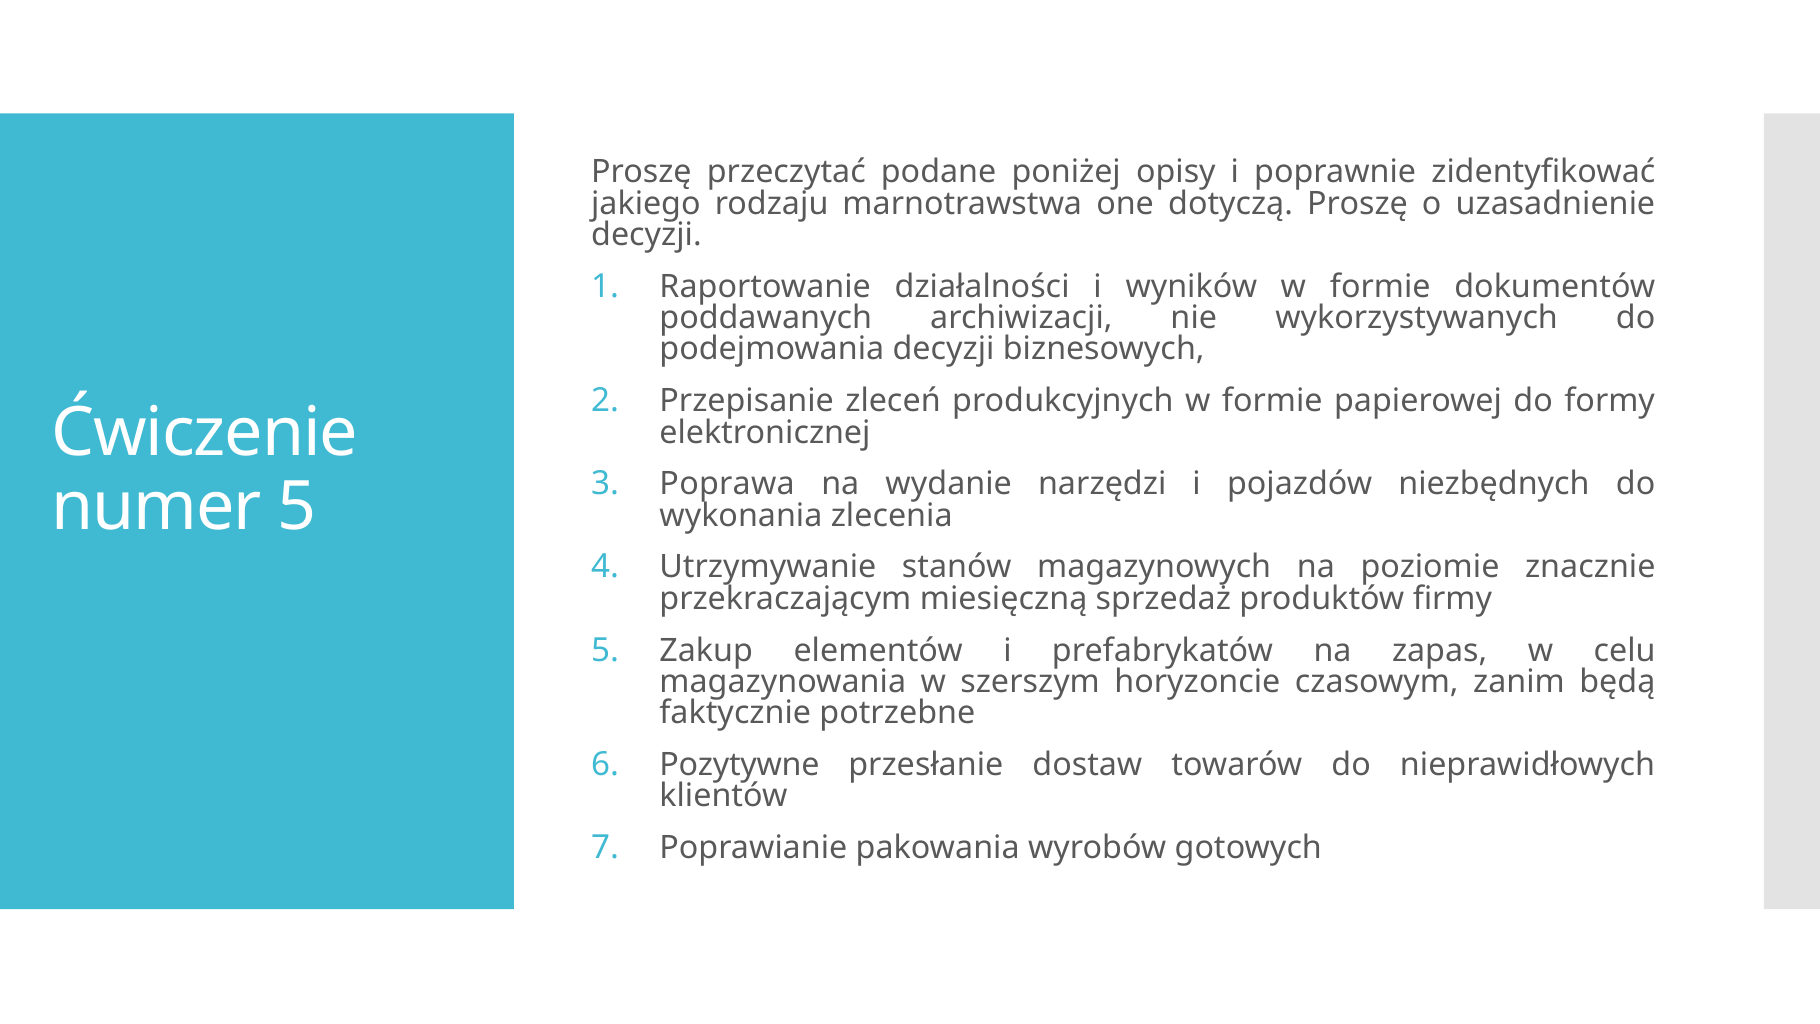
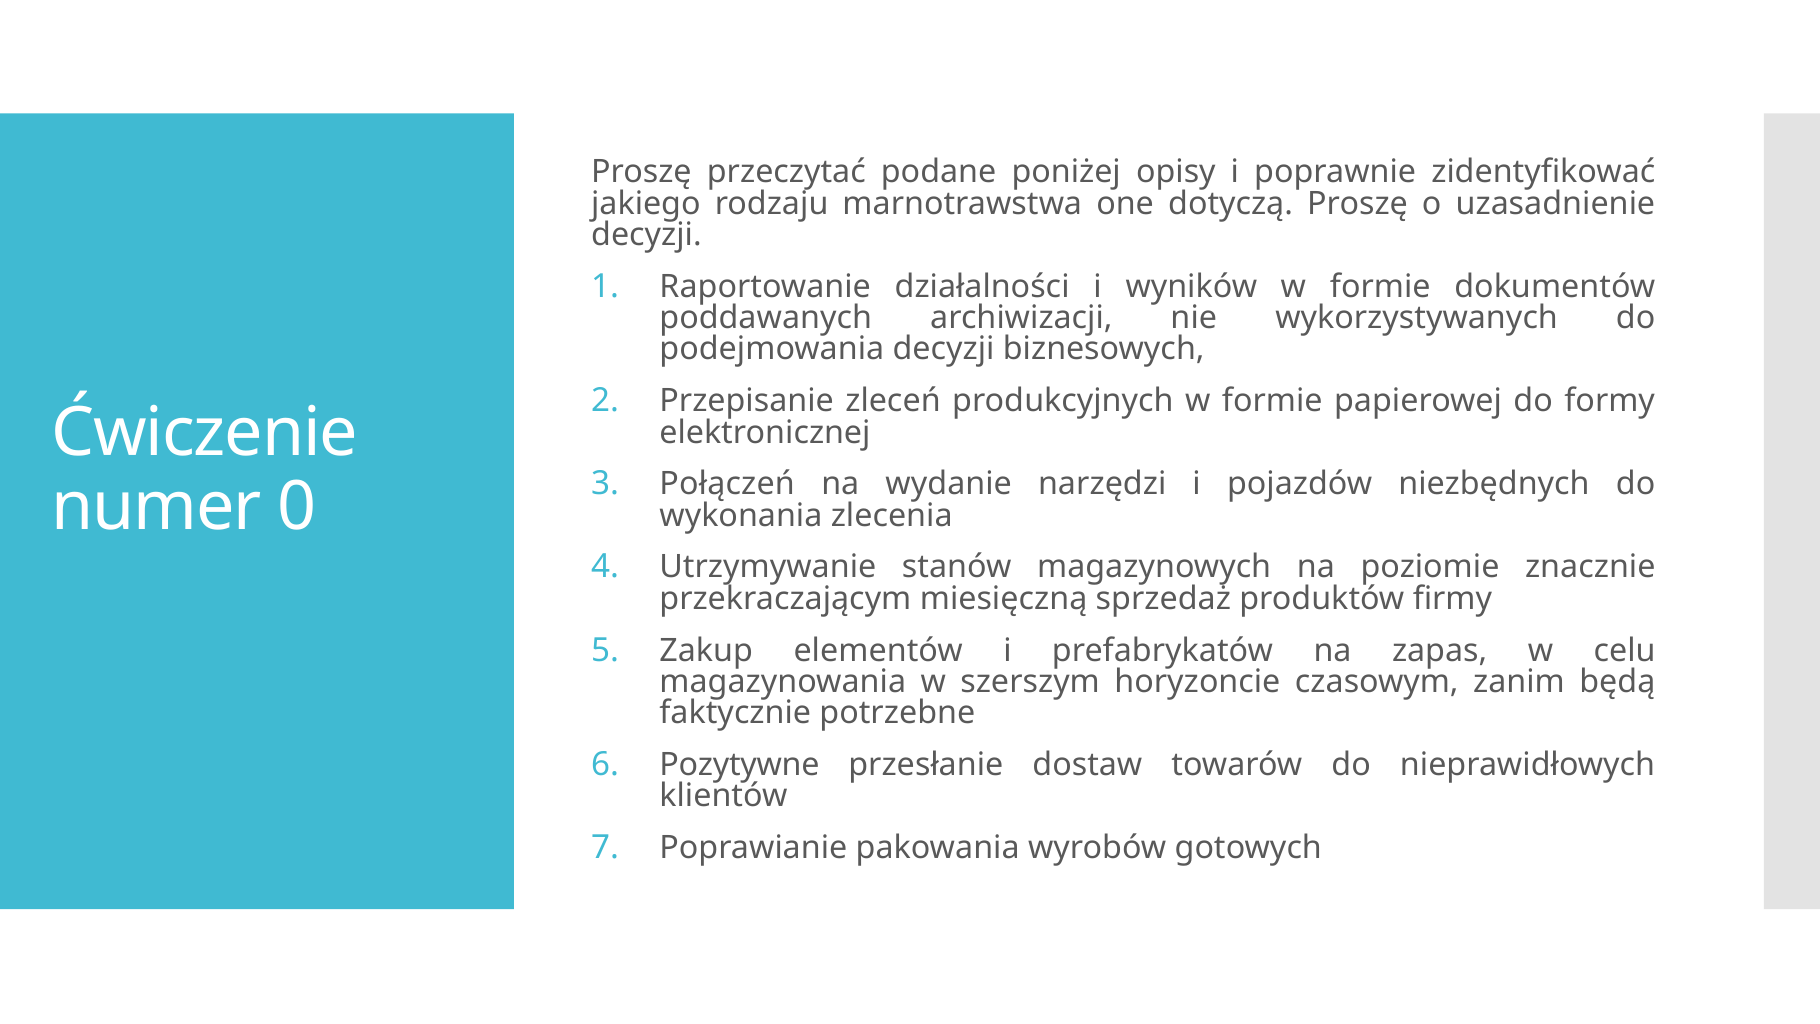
Poprawa: Poprawa -> Połączeń (727, 484)
numer 5: 5 -> 0 (297, 507)
